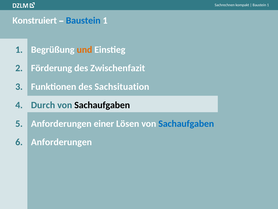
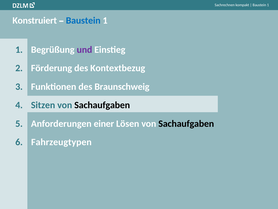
und colour: orange -> purple (84, 50)
Zwischenfazit: Zwischenfazit -> Kontextbezug (118, 68)
Sachsituation: Sachsituation -> Braunschweig (122, 86)
Durch: Durch -> Sitzen (43, 105)
Sachaufgaben colour: blue -> black (186, 123)
Anforderungen: Anforderungen -> Fahrzeugtypen (61, 142)
